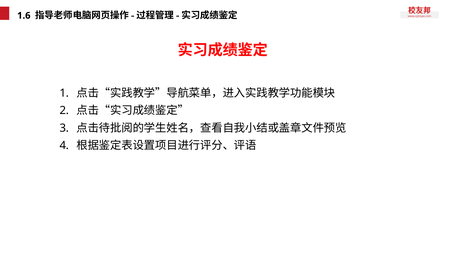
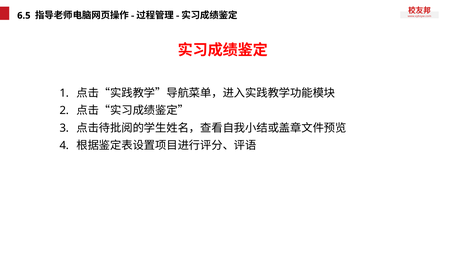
1.6: 1.6 -> 6.5 (24, 16)
